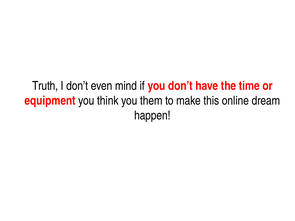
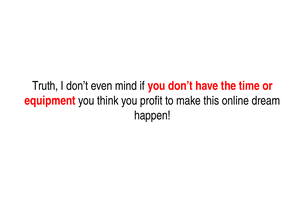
them: them -> profit (151, 101)
